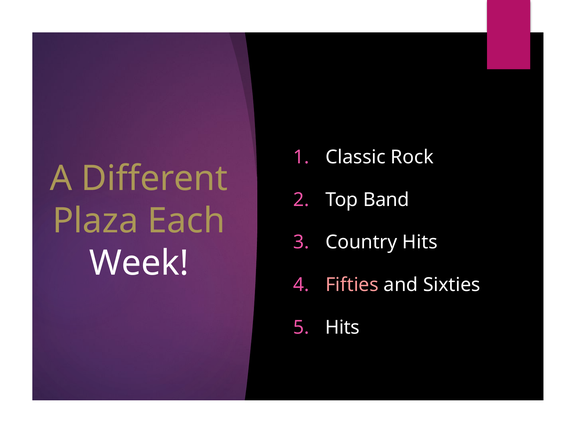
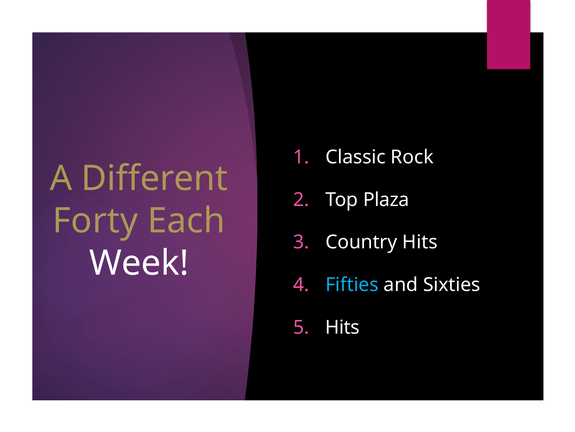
Band: Band -> Plaza (386, 199)
Plaza: Plaza -> Forty (95, 220)
Fifties colour: pink -> light blue (352, 284)
